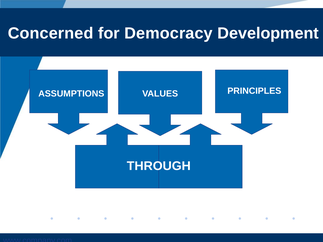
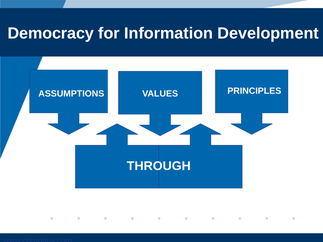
Concerned: Concerned -> Democracy (51, 33)
Democracy: Democracy -> Information (169, 33)
